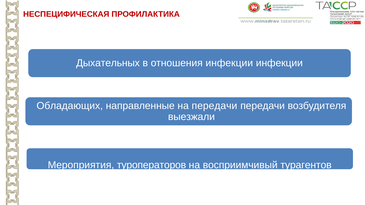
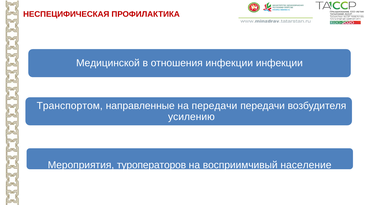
Дыхательных: Дыхательных -> Медицинской (108, 63)
Обладающих: Обладающих -> Транспортом (70, 106)
выезжали: выезжали -> усилению (191, 117)
турагентов: турагентов -> население (306, 165)
